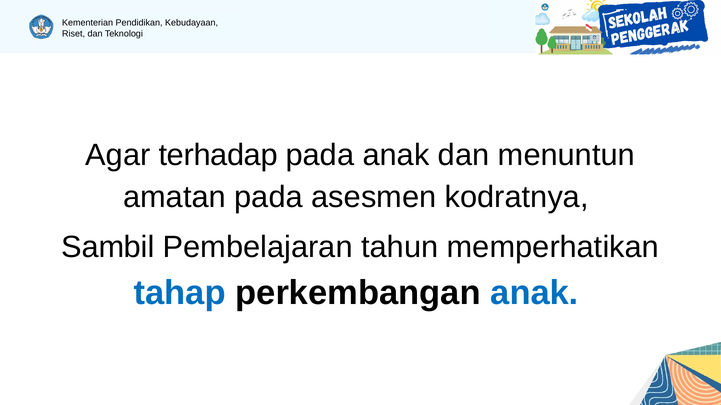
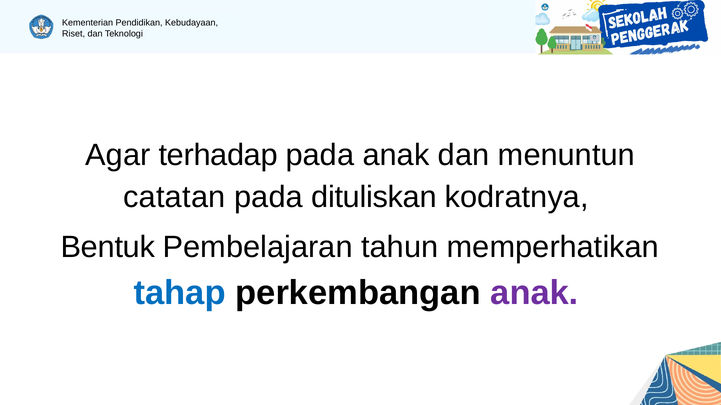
amatan: amatan -> catatan (174, 198)
asesmen: asesmen -> dituliskan (374, 198)
Sambil: Sambil -> Bentuk (108, 248)
anak colour: blue -> purple (534, 293)
